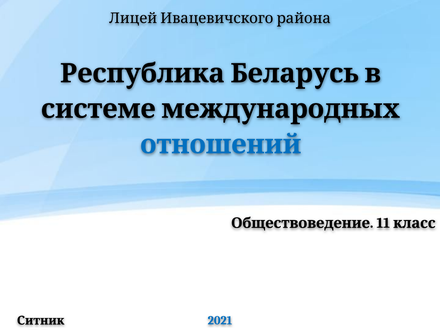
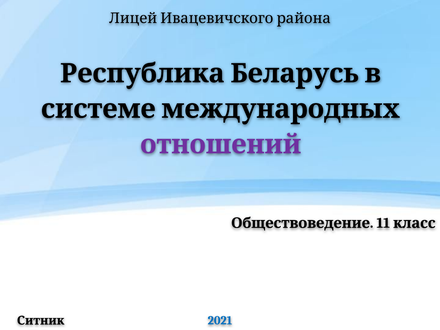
отношений colour: blue -> purple (221, 144)
